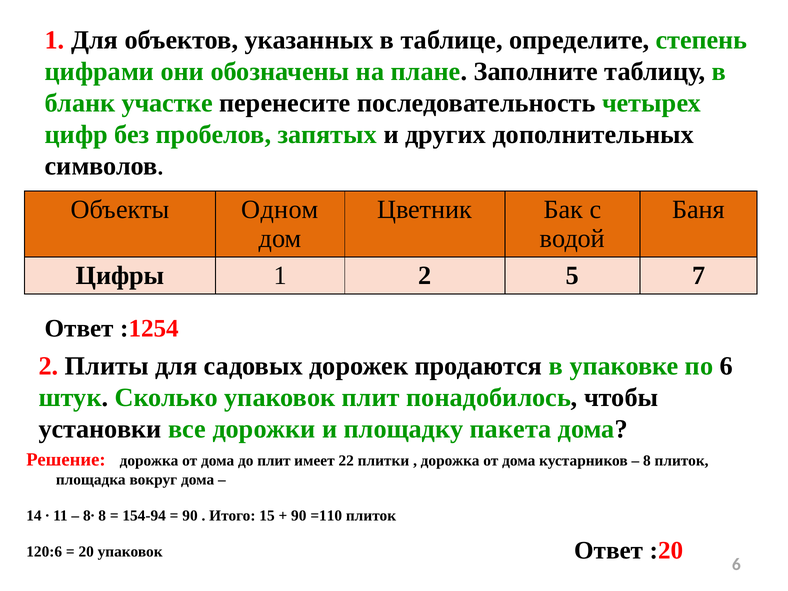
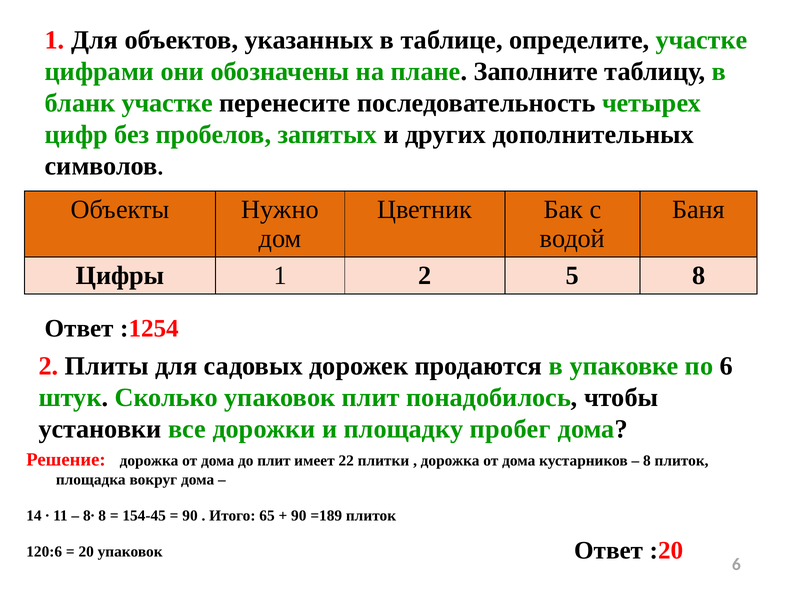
определите степень: степень -> участке (702, 40)
Одном: Одном -> Нужно (280, 210)
5 7: 7 -> 8 (699, 276)
пакета: пакета -> пробег (510, 429)
154-94: 154-94 -> 154-45 (144, 516)
15: 15 -> 65 (267, 516)
=110: =110 -> =189 (326, 516)
